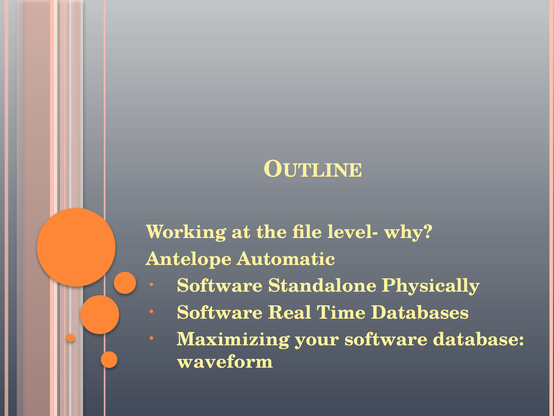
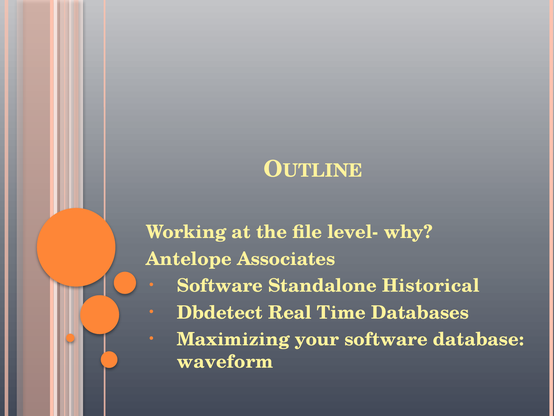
Automatic: Automatic -> Associates (286, 259)
Physically: Physically -> Historical (431, 285)
Software: Software -> Dbdetect (220, 312)
